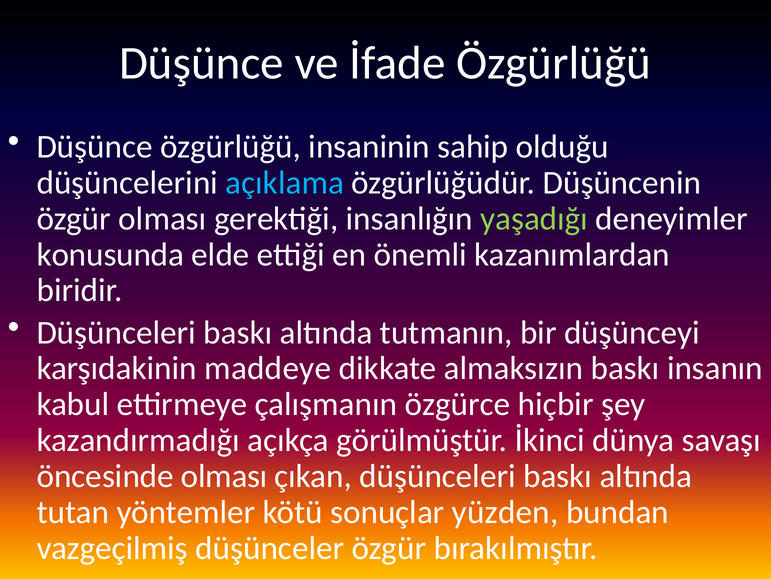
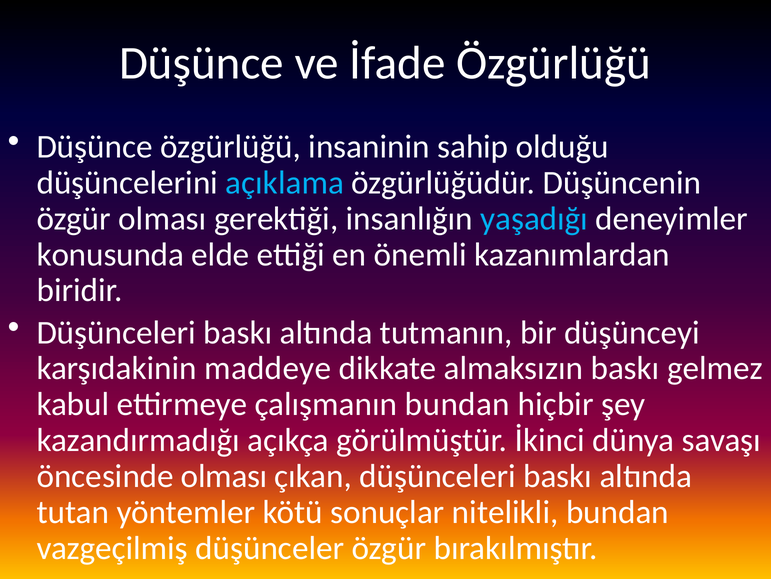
yaşadığı colour: light green -> light blue (534, 218)
insanın: insanın -> gelmez (715, 368)
çalışmanın özgürce: özgürce -> bundan (457, 404)
yüzden: yüzden -> nitelikli (505, 512)
